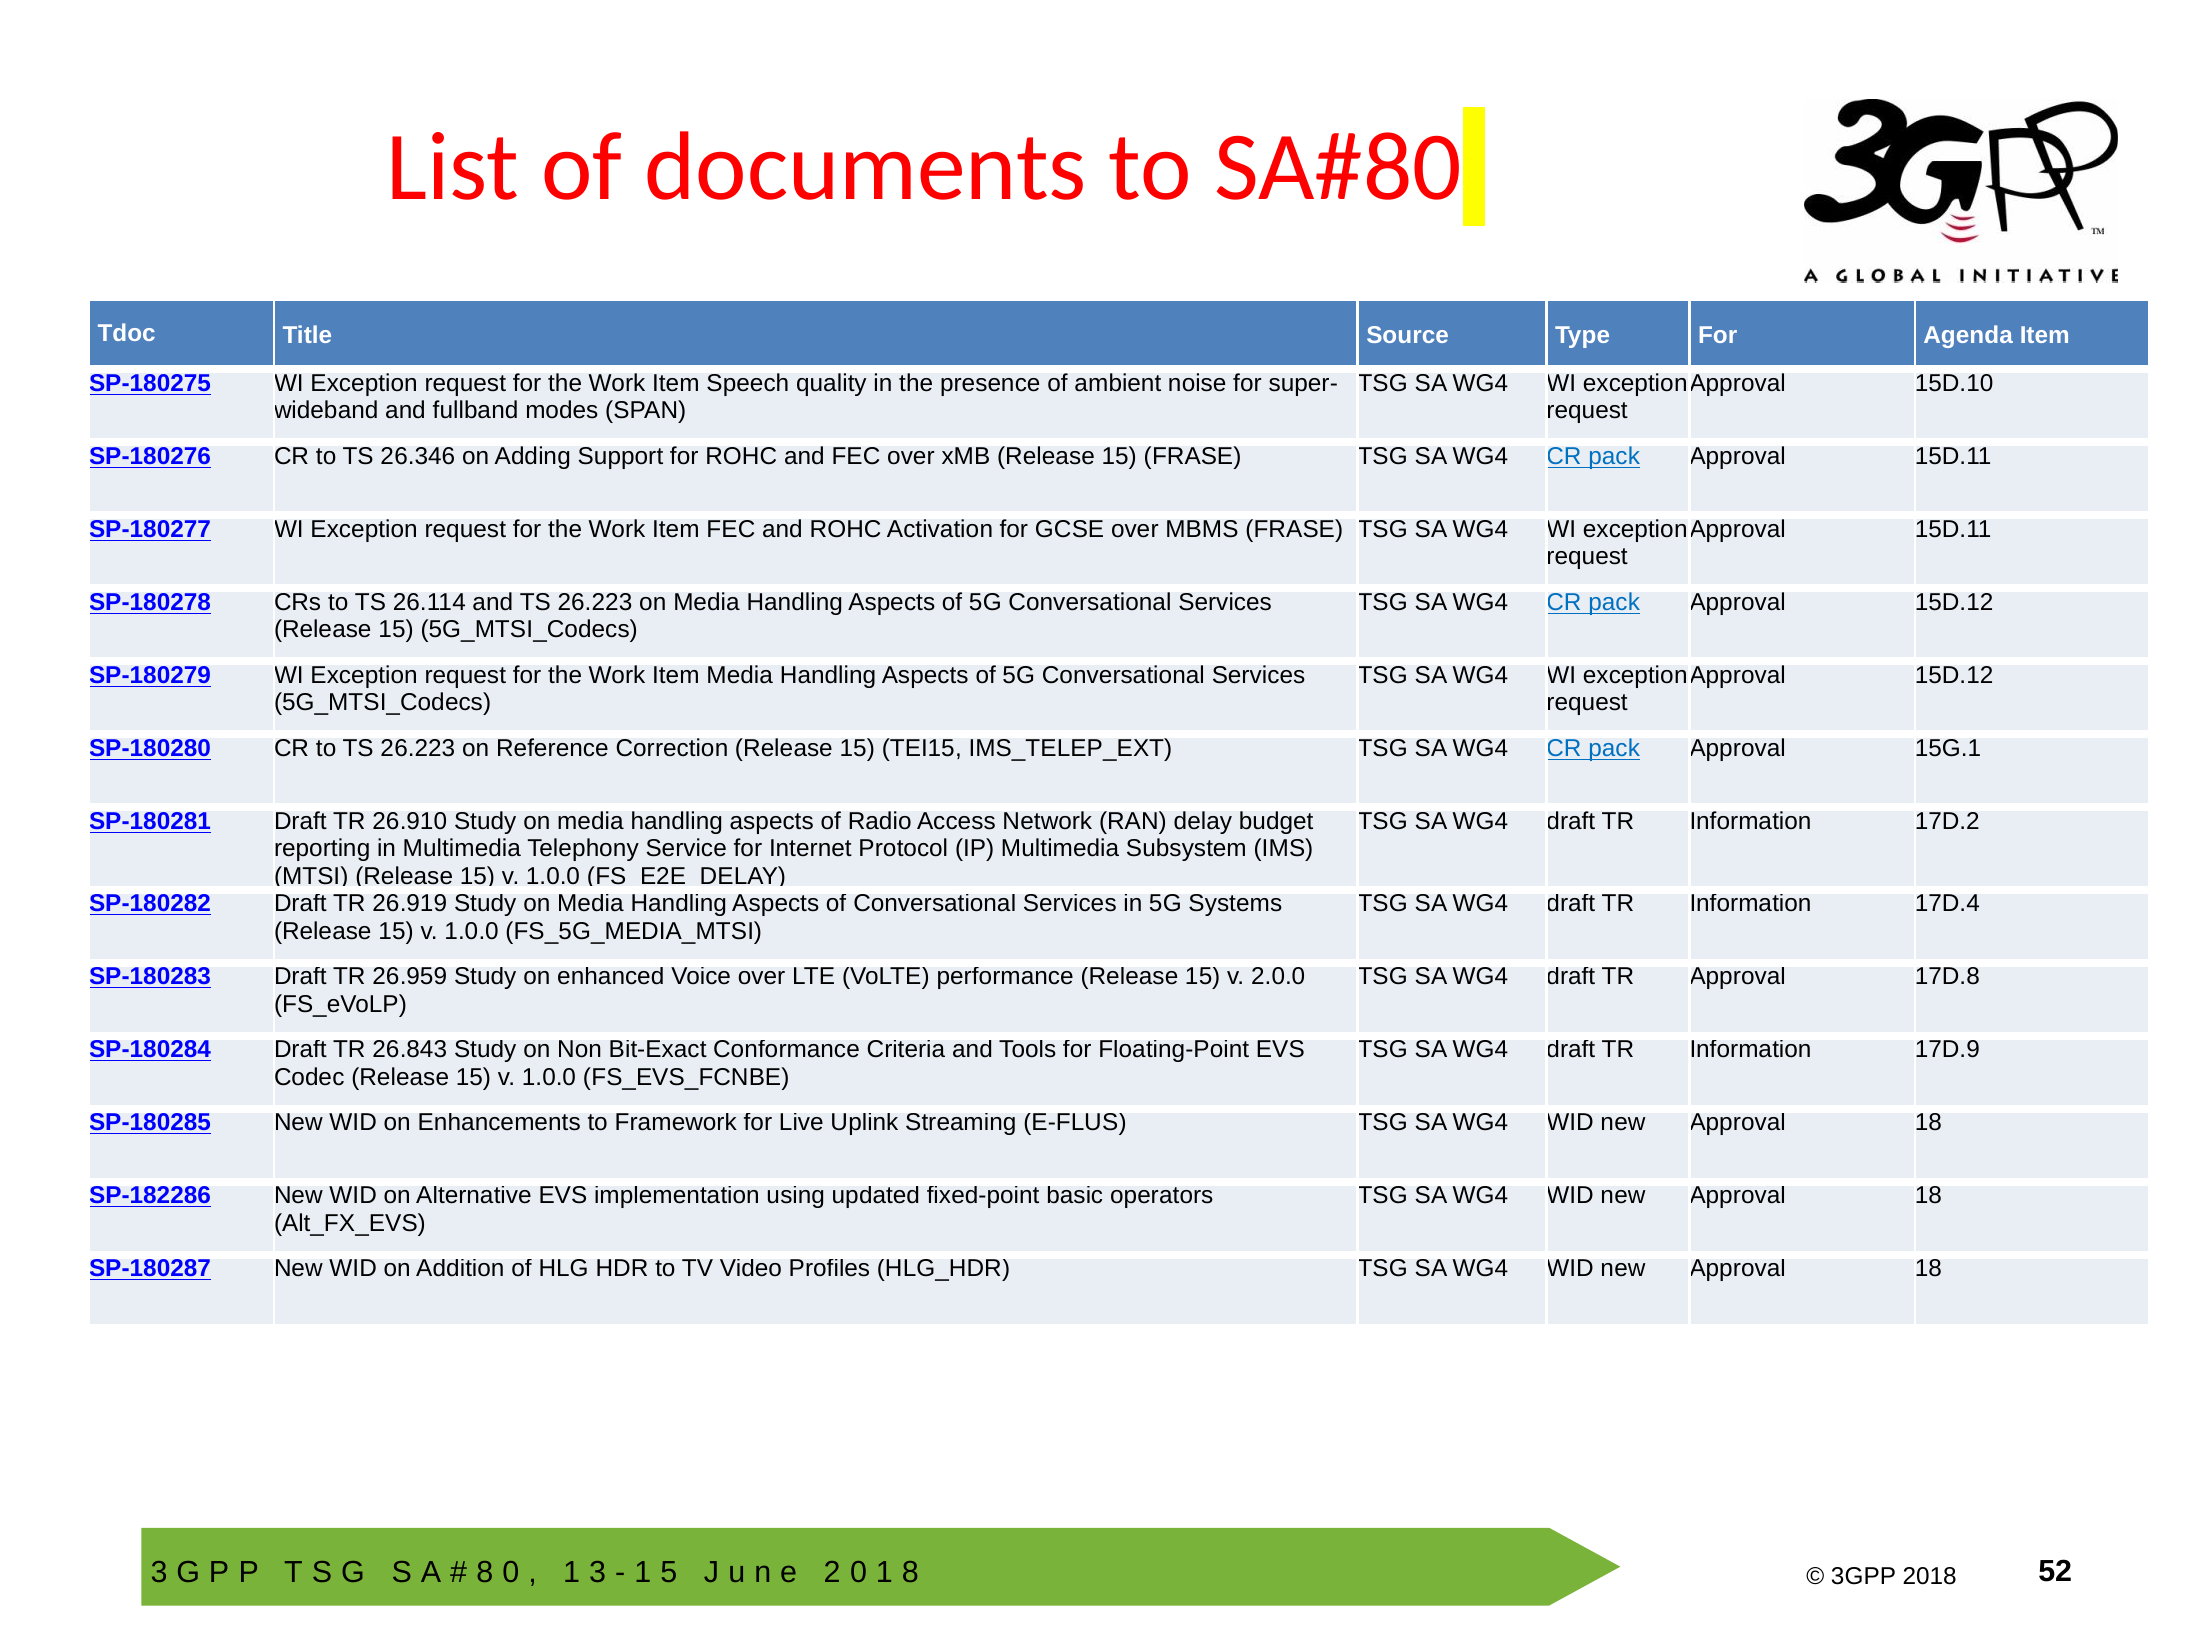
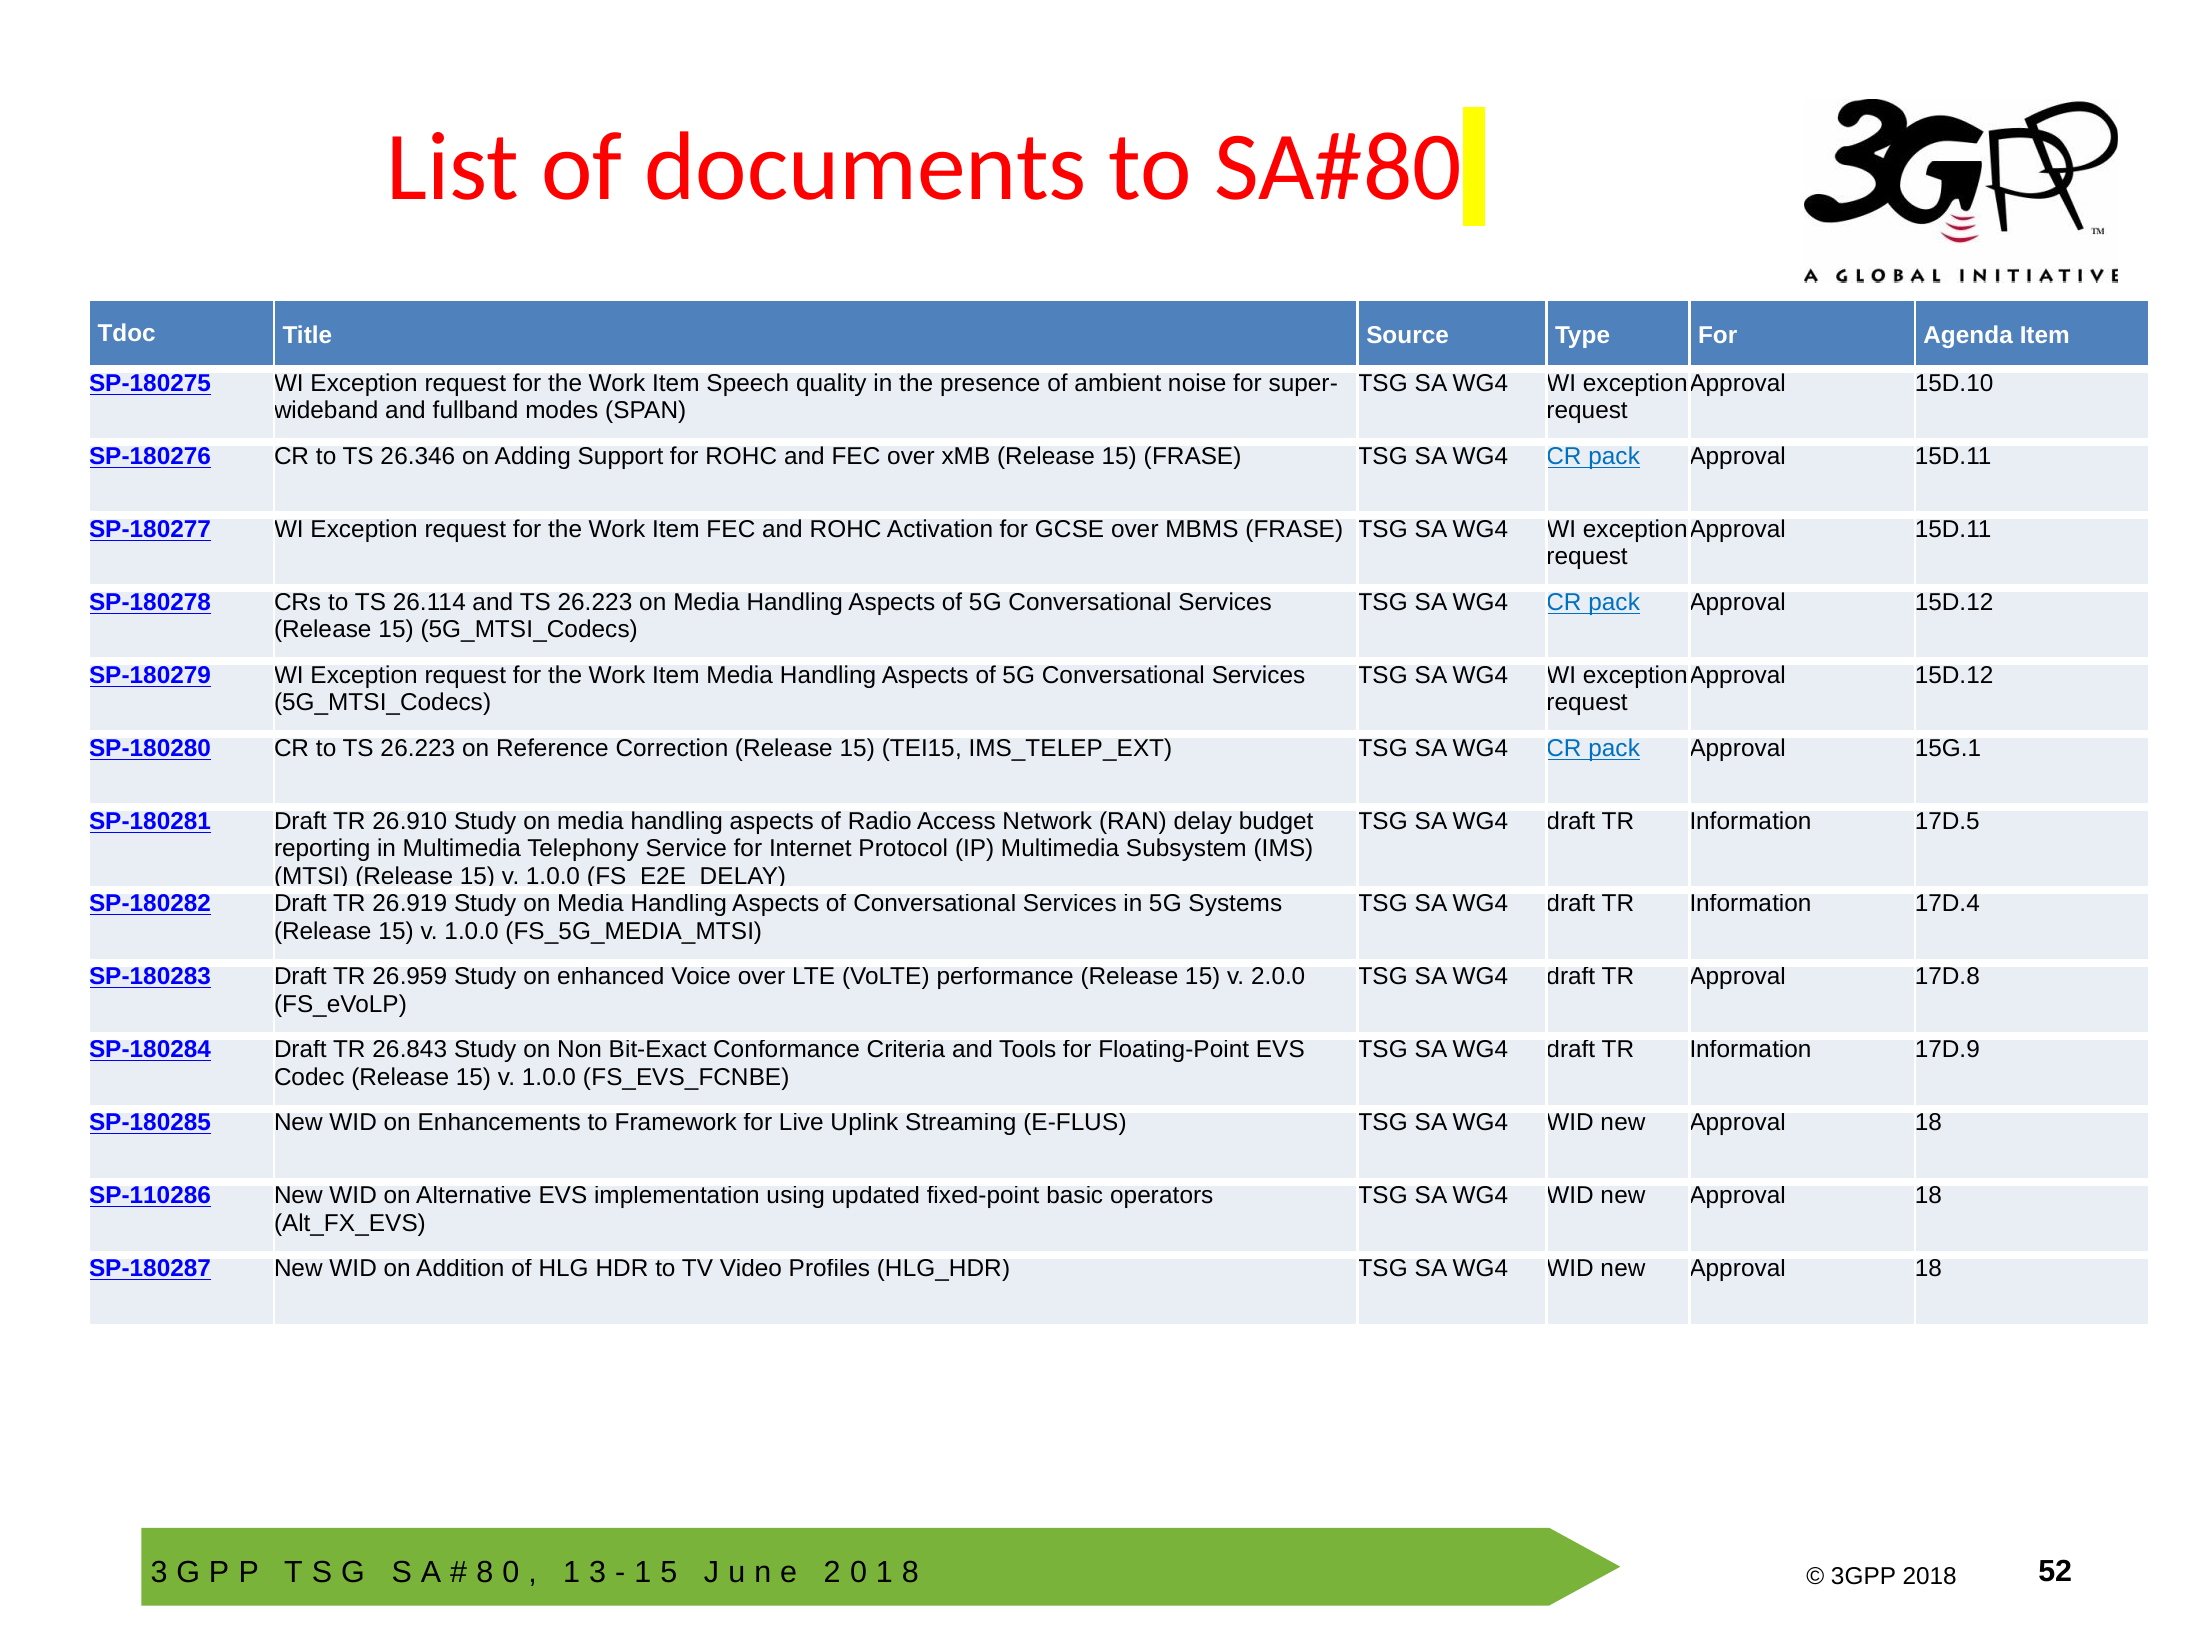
17D.2: 17D.2 -> 17D.5 (1947, 821)
SP-182286: SP-182286 -> SP-110286 (150, 1196)
